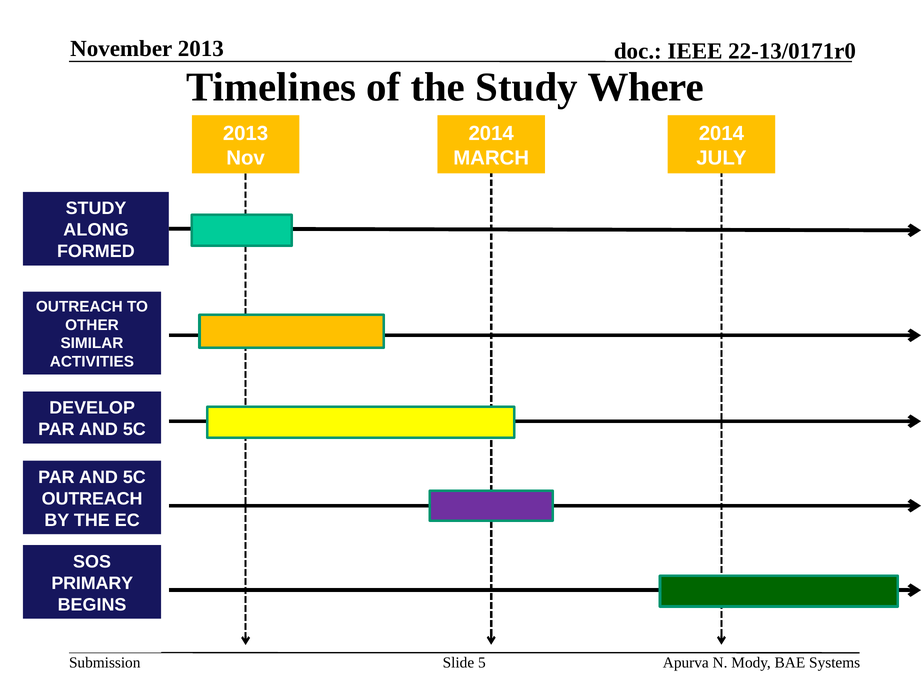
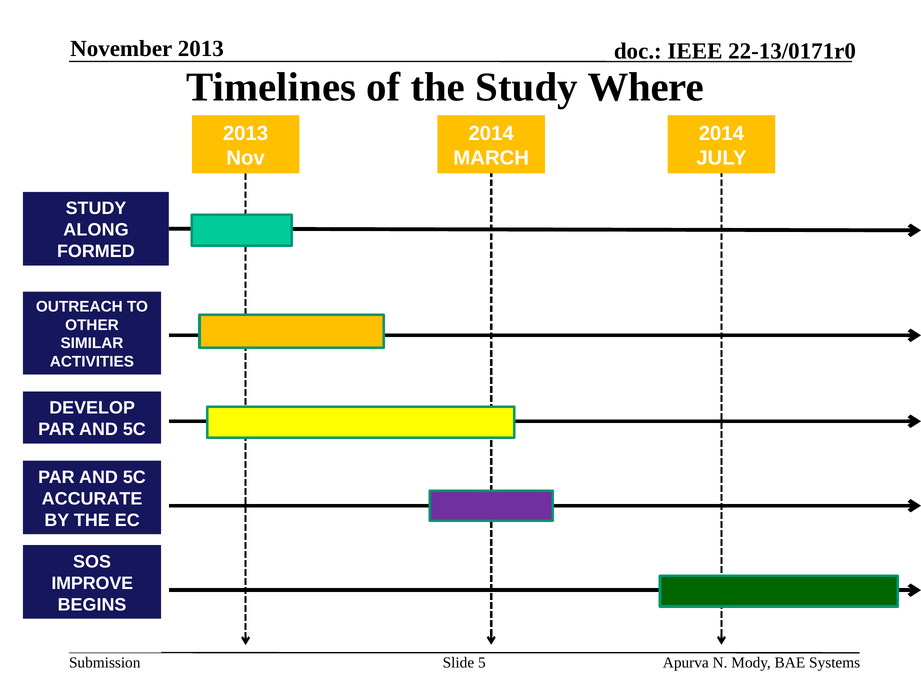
OUTREACH: OUTREACH -> ACCURATE (92, 499)
PRIMARY: PRIMARY -> IMPROVE (92, 583)
